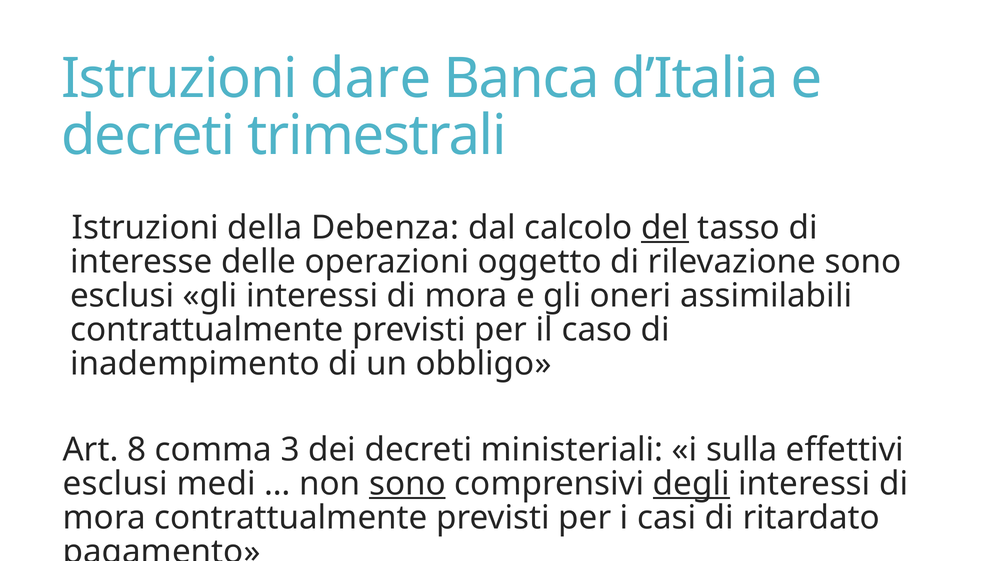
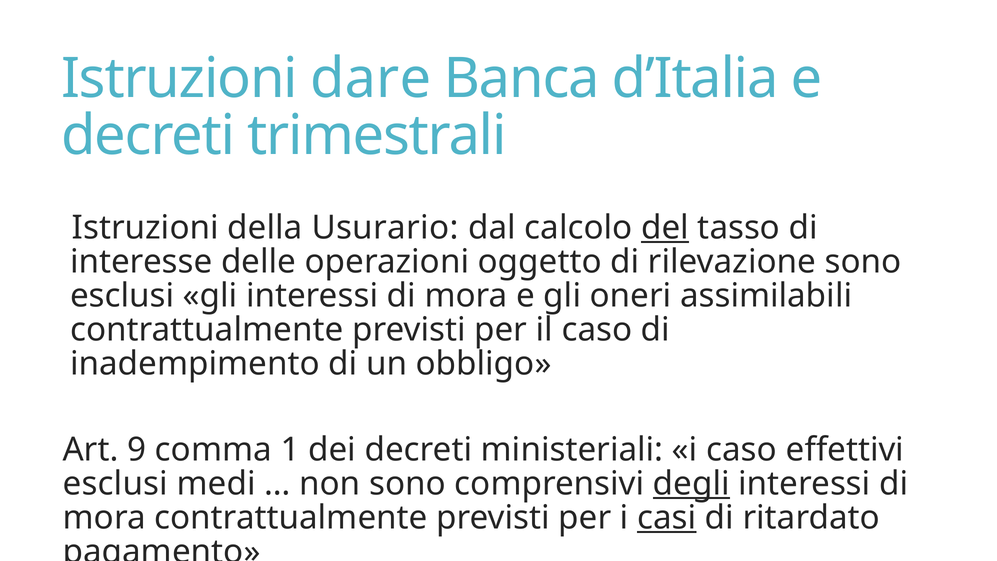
Debenza: Debenza -> Usurario (385, 228)
8: 8 -> 9 (137, 450)
3: 3 -> 1 (290, 450)
i sulla: sulla -> caso (742, 450)
sono underline: present -> none (407, 484)
casi underline: none -> present (667, 518)
